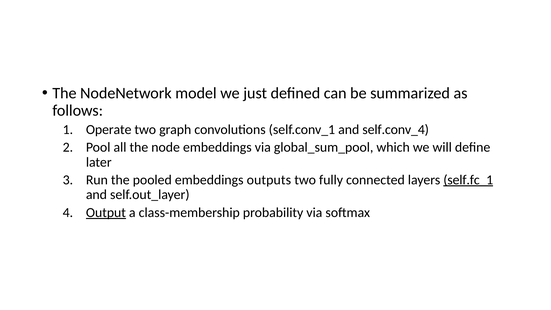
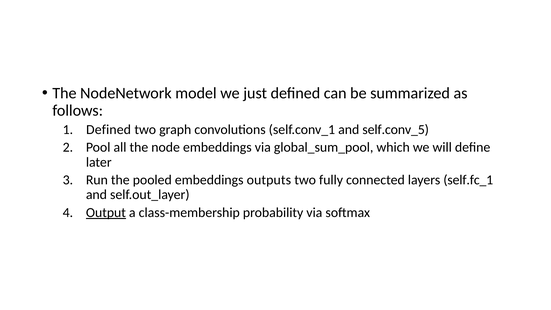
Operate: Operate -> Defined (109, 130)
self.conv_4: self.conv_4 -> self.conv_5 (396, 130)
self.fc_1 underline: present -> none (468, 180)
